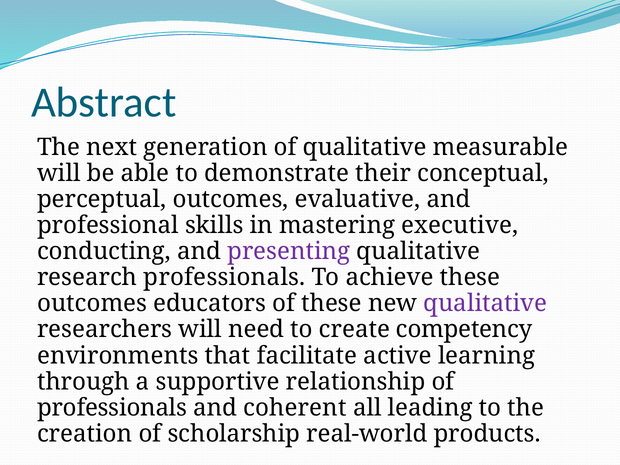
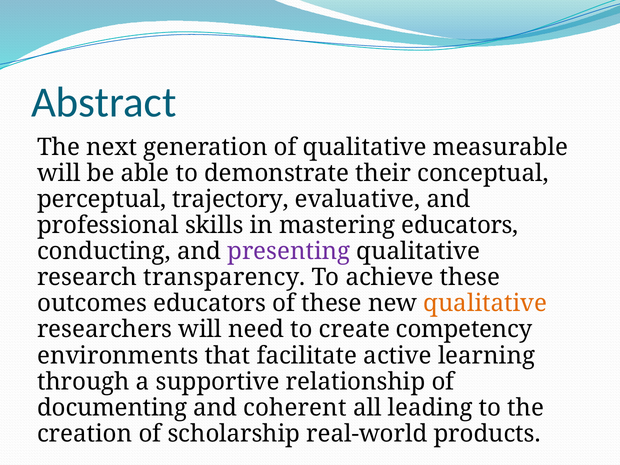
perceptual outcomes: outcomes -> trajectory (231, 199)
mastering executive: executive -> educators (460, 225)
research professionals: professionals -> transparency (224, 277)
qualitative colour: purple -> orange (485, 303)
professionals: professionals -> documenting (112, 408)
